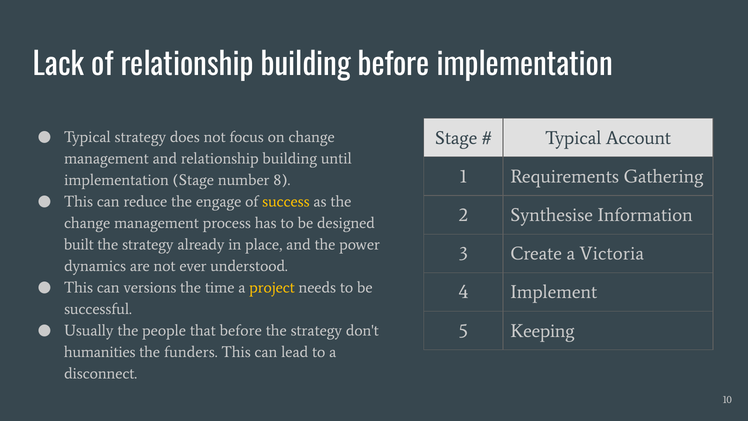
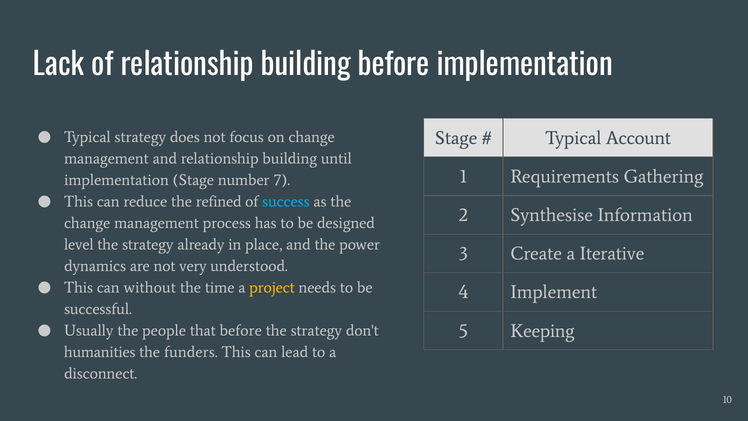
8: 8 -> 7 (282, 180)
engage: engage -> refined (219, 201)
success colour: yellow -> light blue (286, 201)
built: built -> level (79, 244)
Victoria: Victoria -> Iterative (612, 254)
ever: ever -> very (193, 266)
versions: versions -> without (150, 287)
